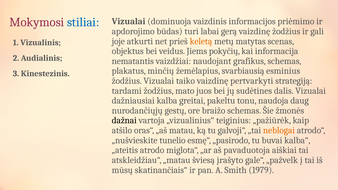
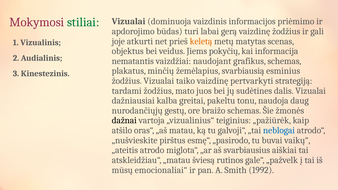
stiliai colour: blue -> green (83, 22)
neblogai colour: orange -> blue (279, 130)
tunelio: tunelio -> pirštus (172, 140)
kalba“: kalba“ -> vaikų“ (297, 140)
pavaduotoja: pavaduotoja -> svarbiausius (247, 150)
įrašyto: įrašyto -> rutinos (230, 160)
skatinančiais“: skatinančiais“ -> emocionaliai“ (161, 170)
1979: 1979 -> 1992 (261, 170)
